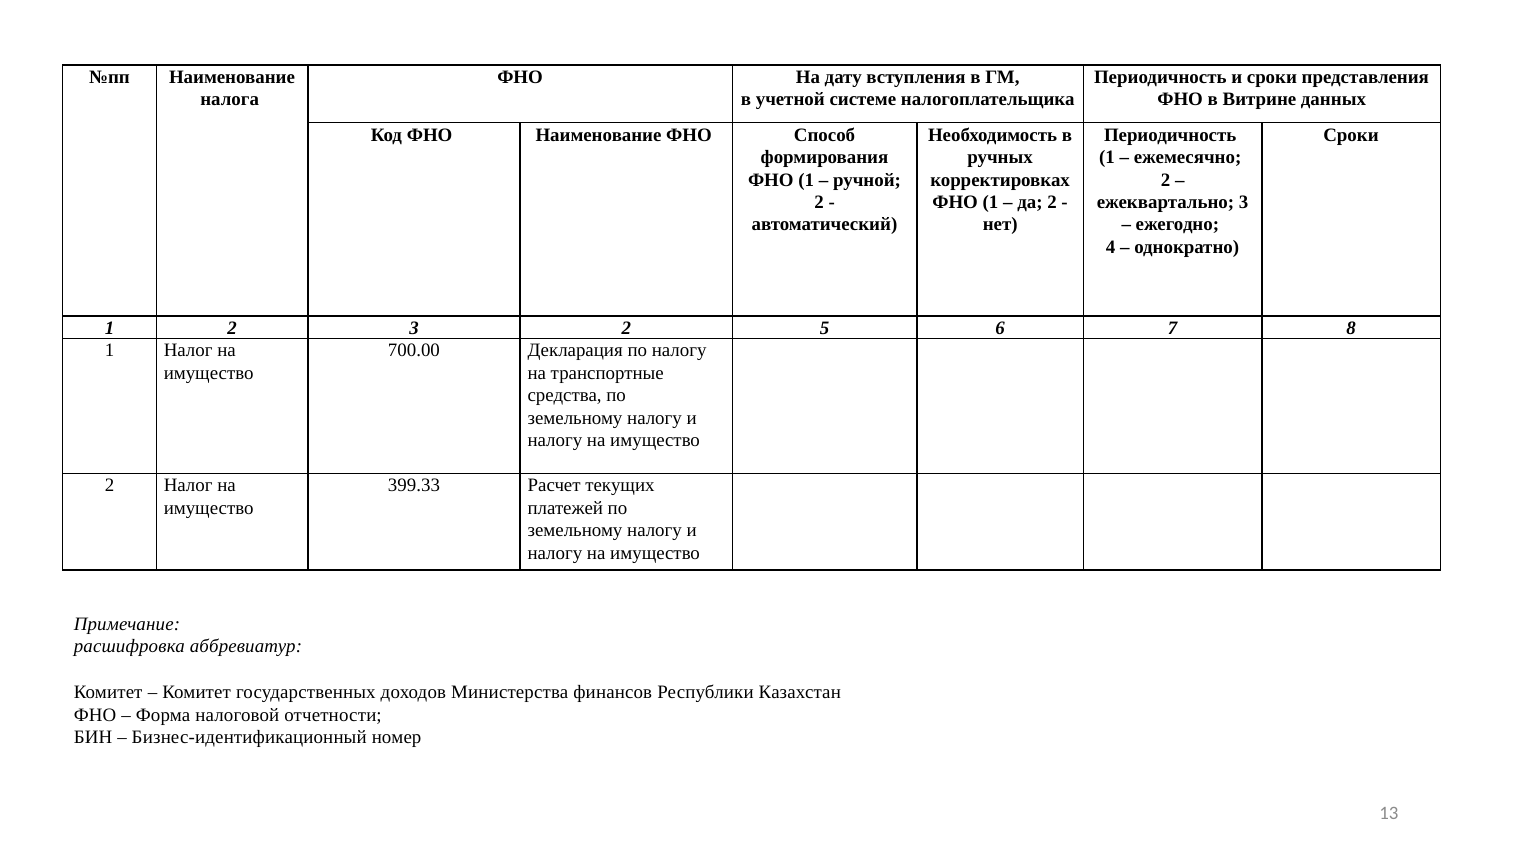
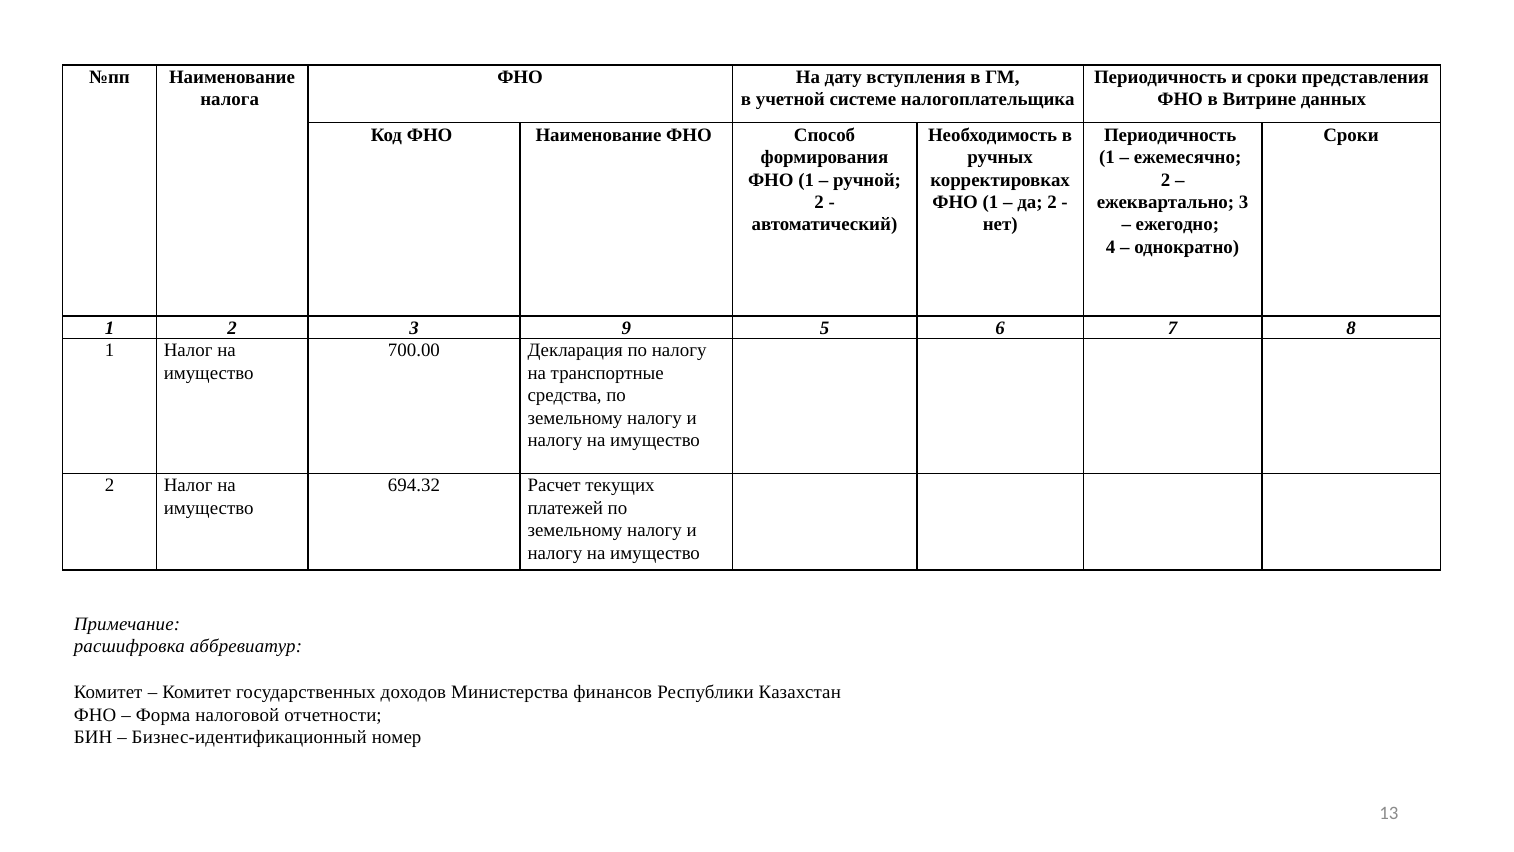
3 2: 2 -> 9 (626, 328)
399.33: 399.33 -> 694.32 (414, 485)
